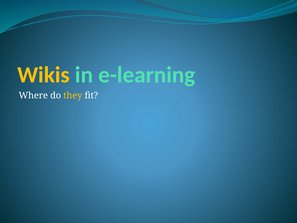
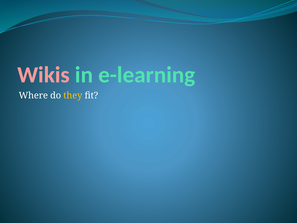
Wikis colour: yellow -> pink (43, 75)
